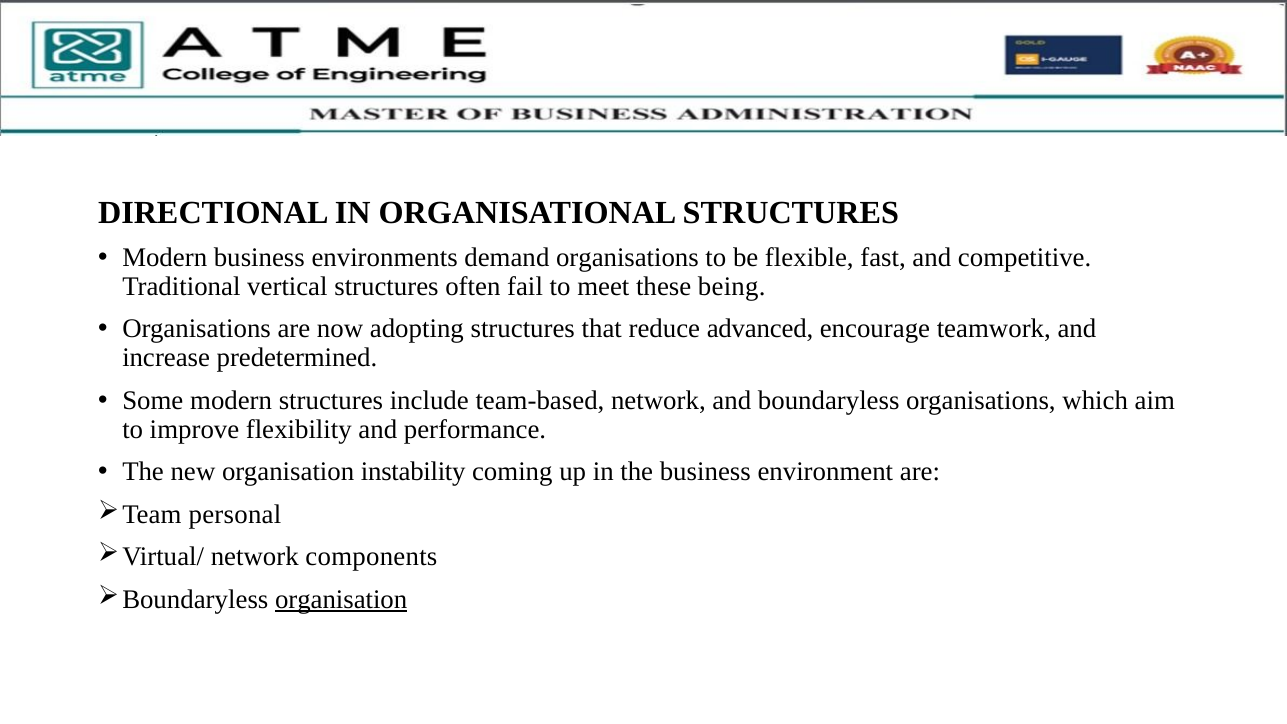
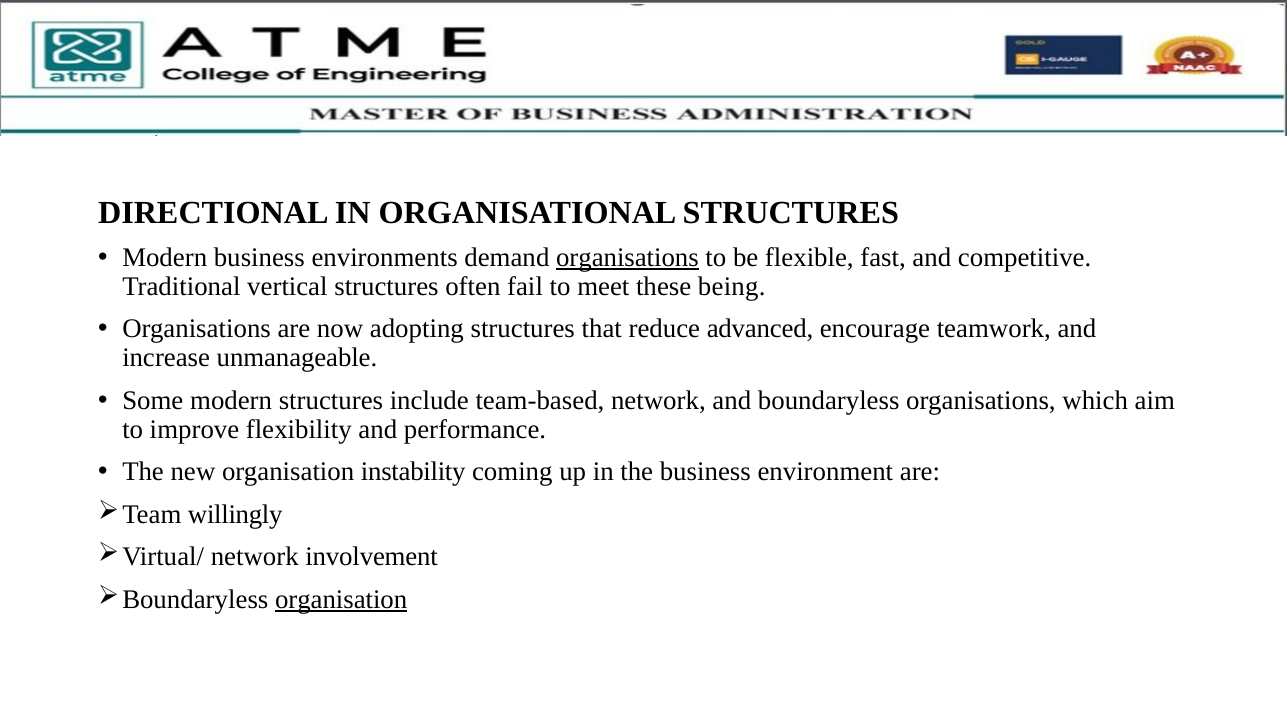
organisations underline: none -> present (627, 258)
predetermined: predetermined -> unmanageable (297, 358)
personal: personal -> willingly (235, 514)
components: components -> involvement (372, 557)
